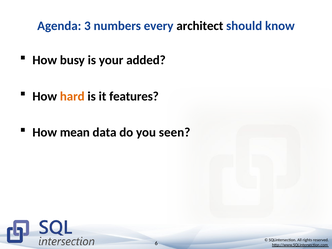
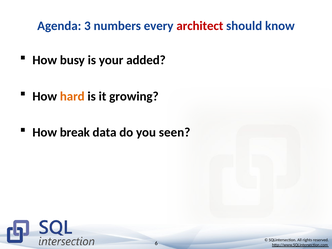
architect colour: black -> red (200, 26)
features: features -> growing (134, 96)
mean: mean -> break (75, 132)
